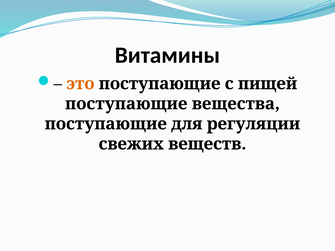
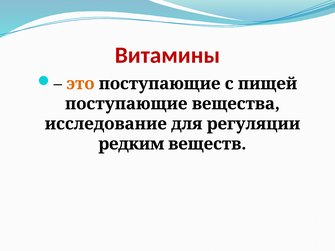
Витамины colour: black -> red (167, 55)
поступающие: поступающие -> исследование (106, 124)
свежих: свежих -> редким (131, 144)
